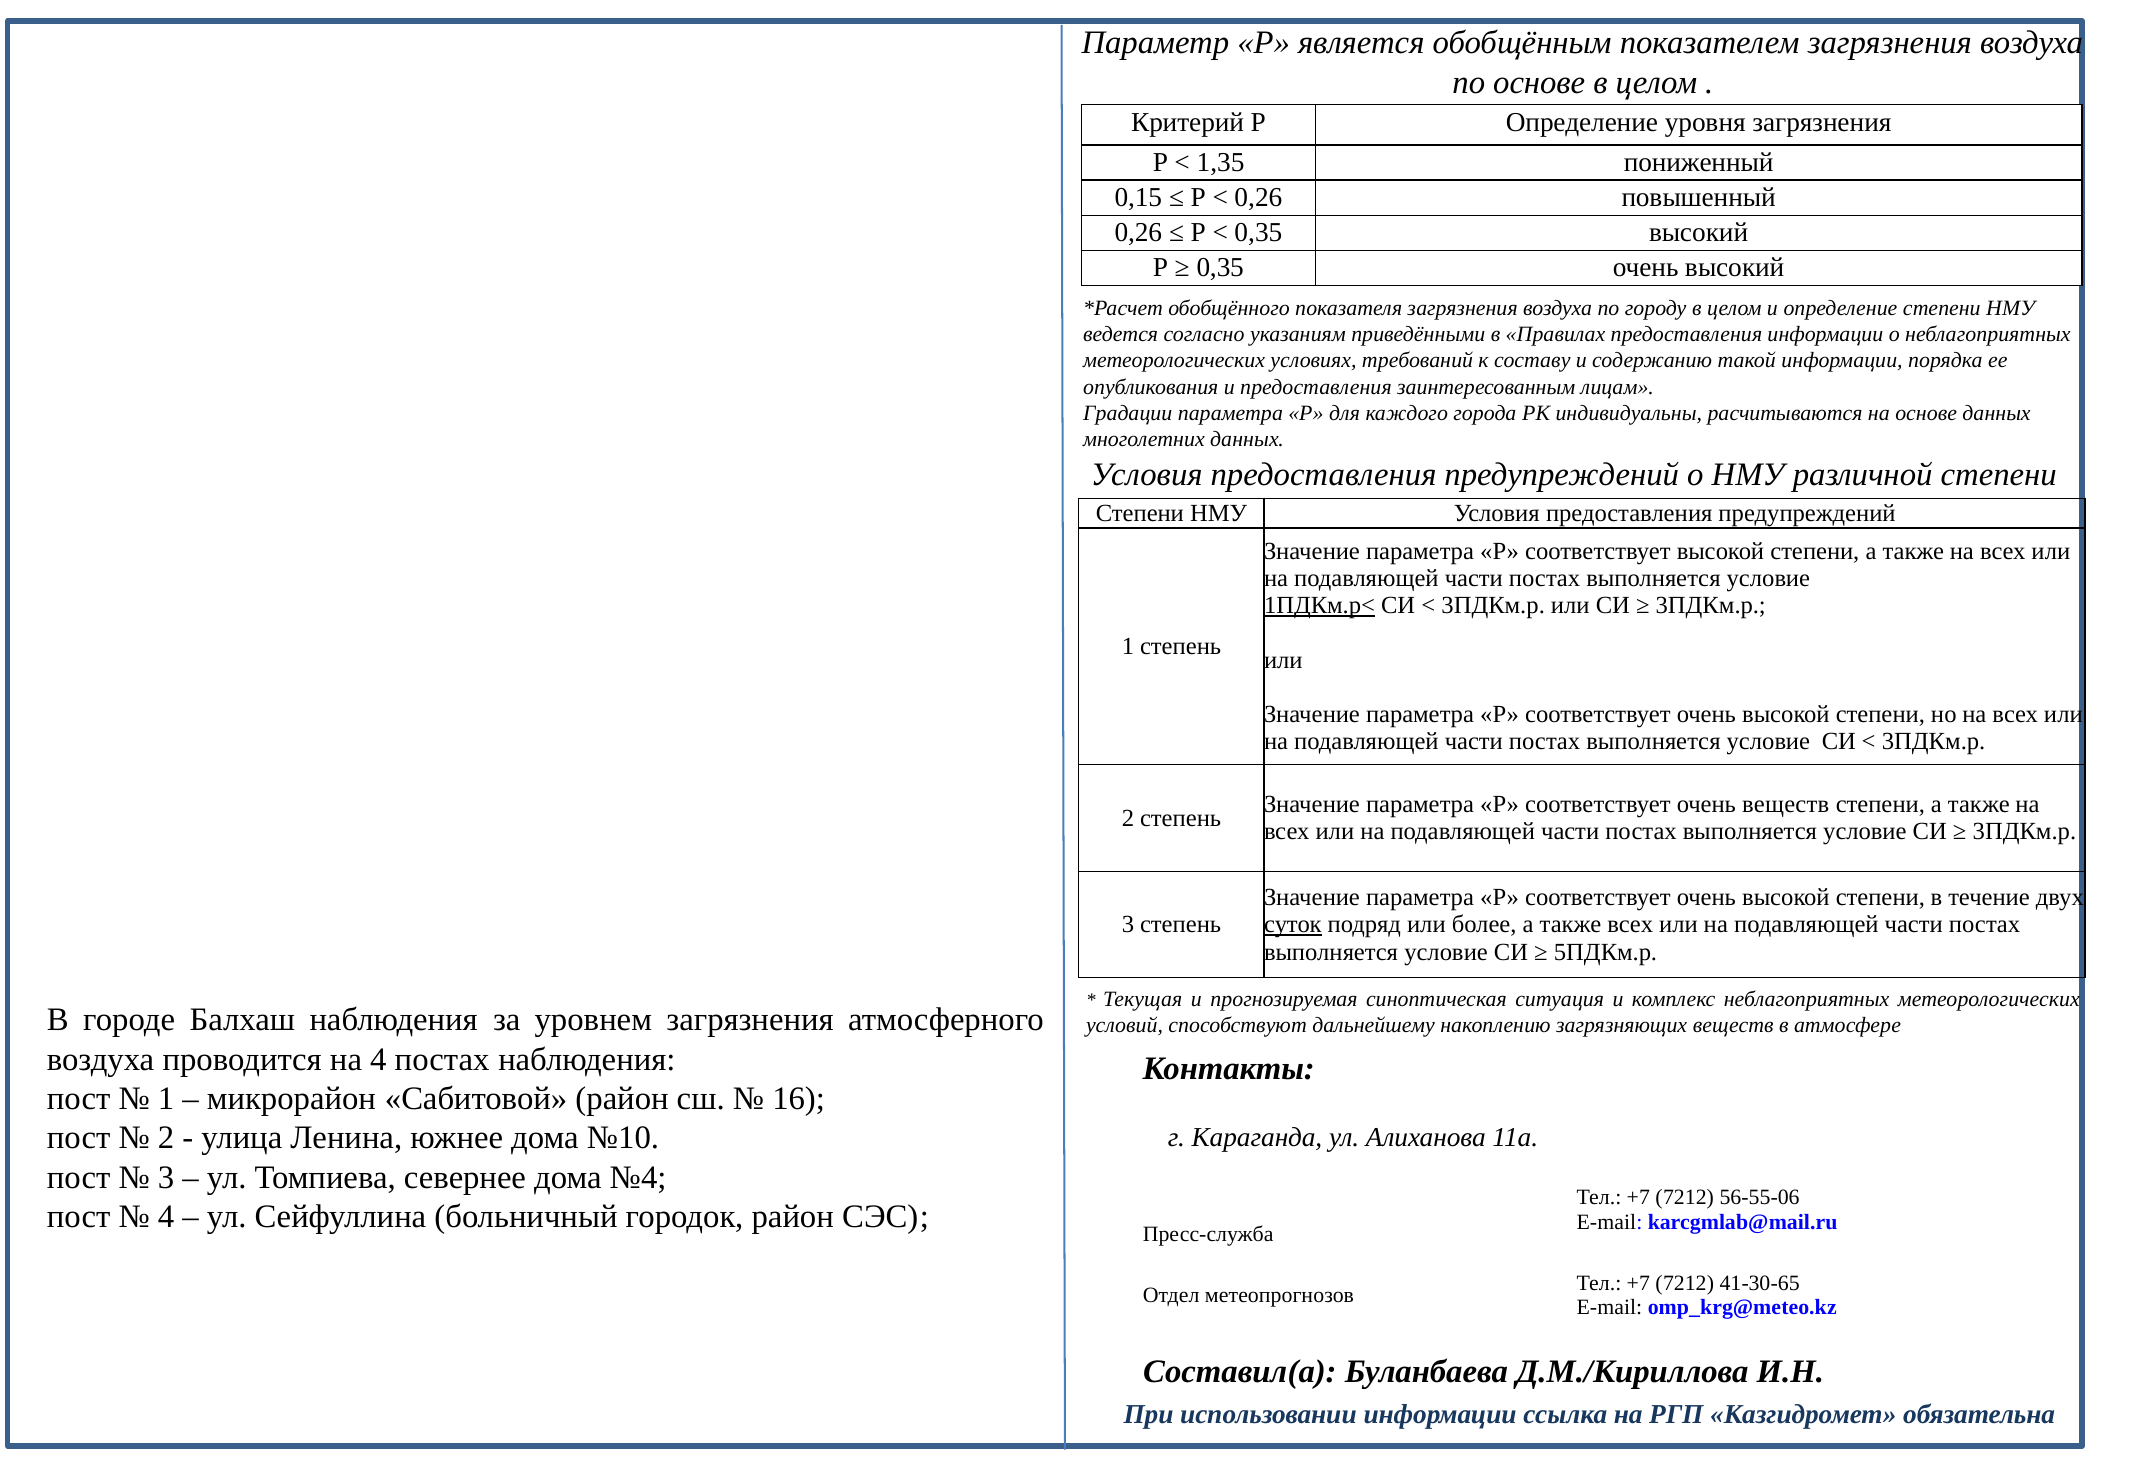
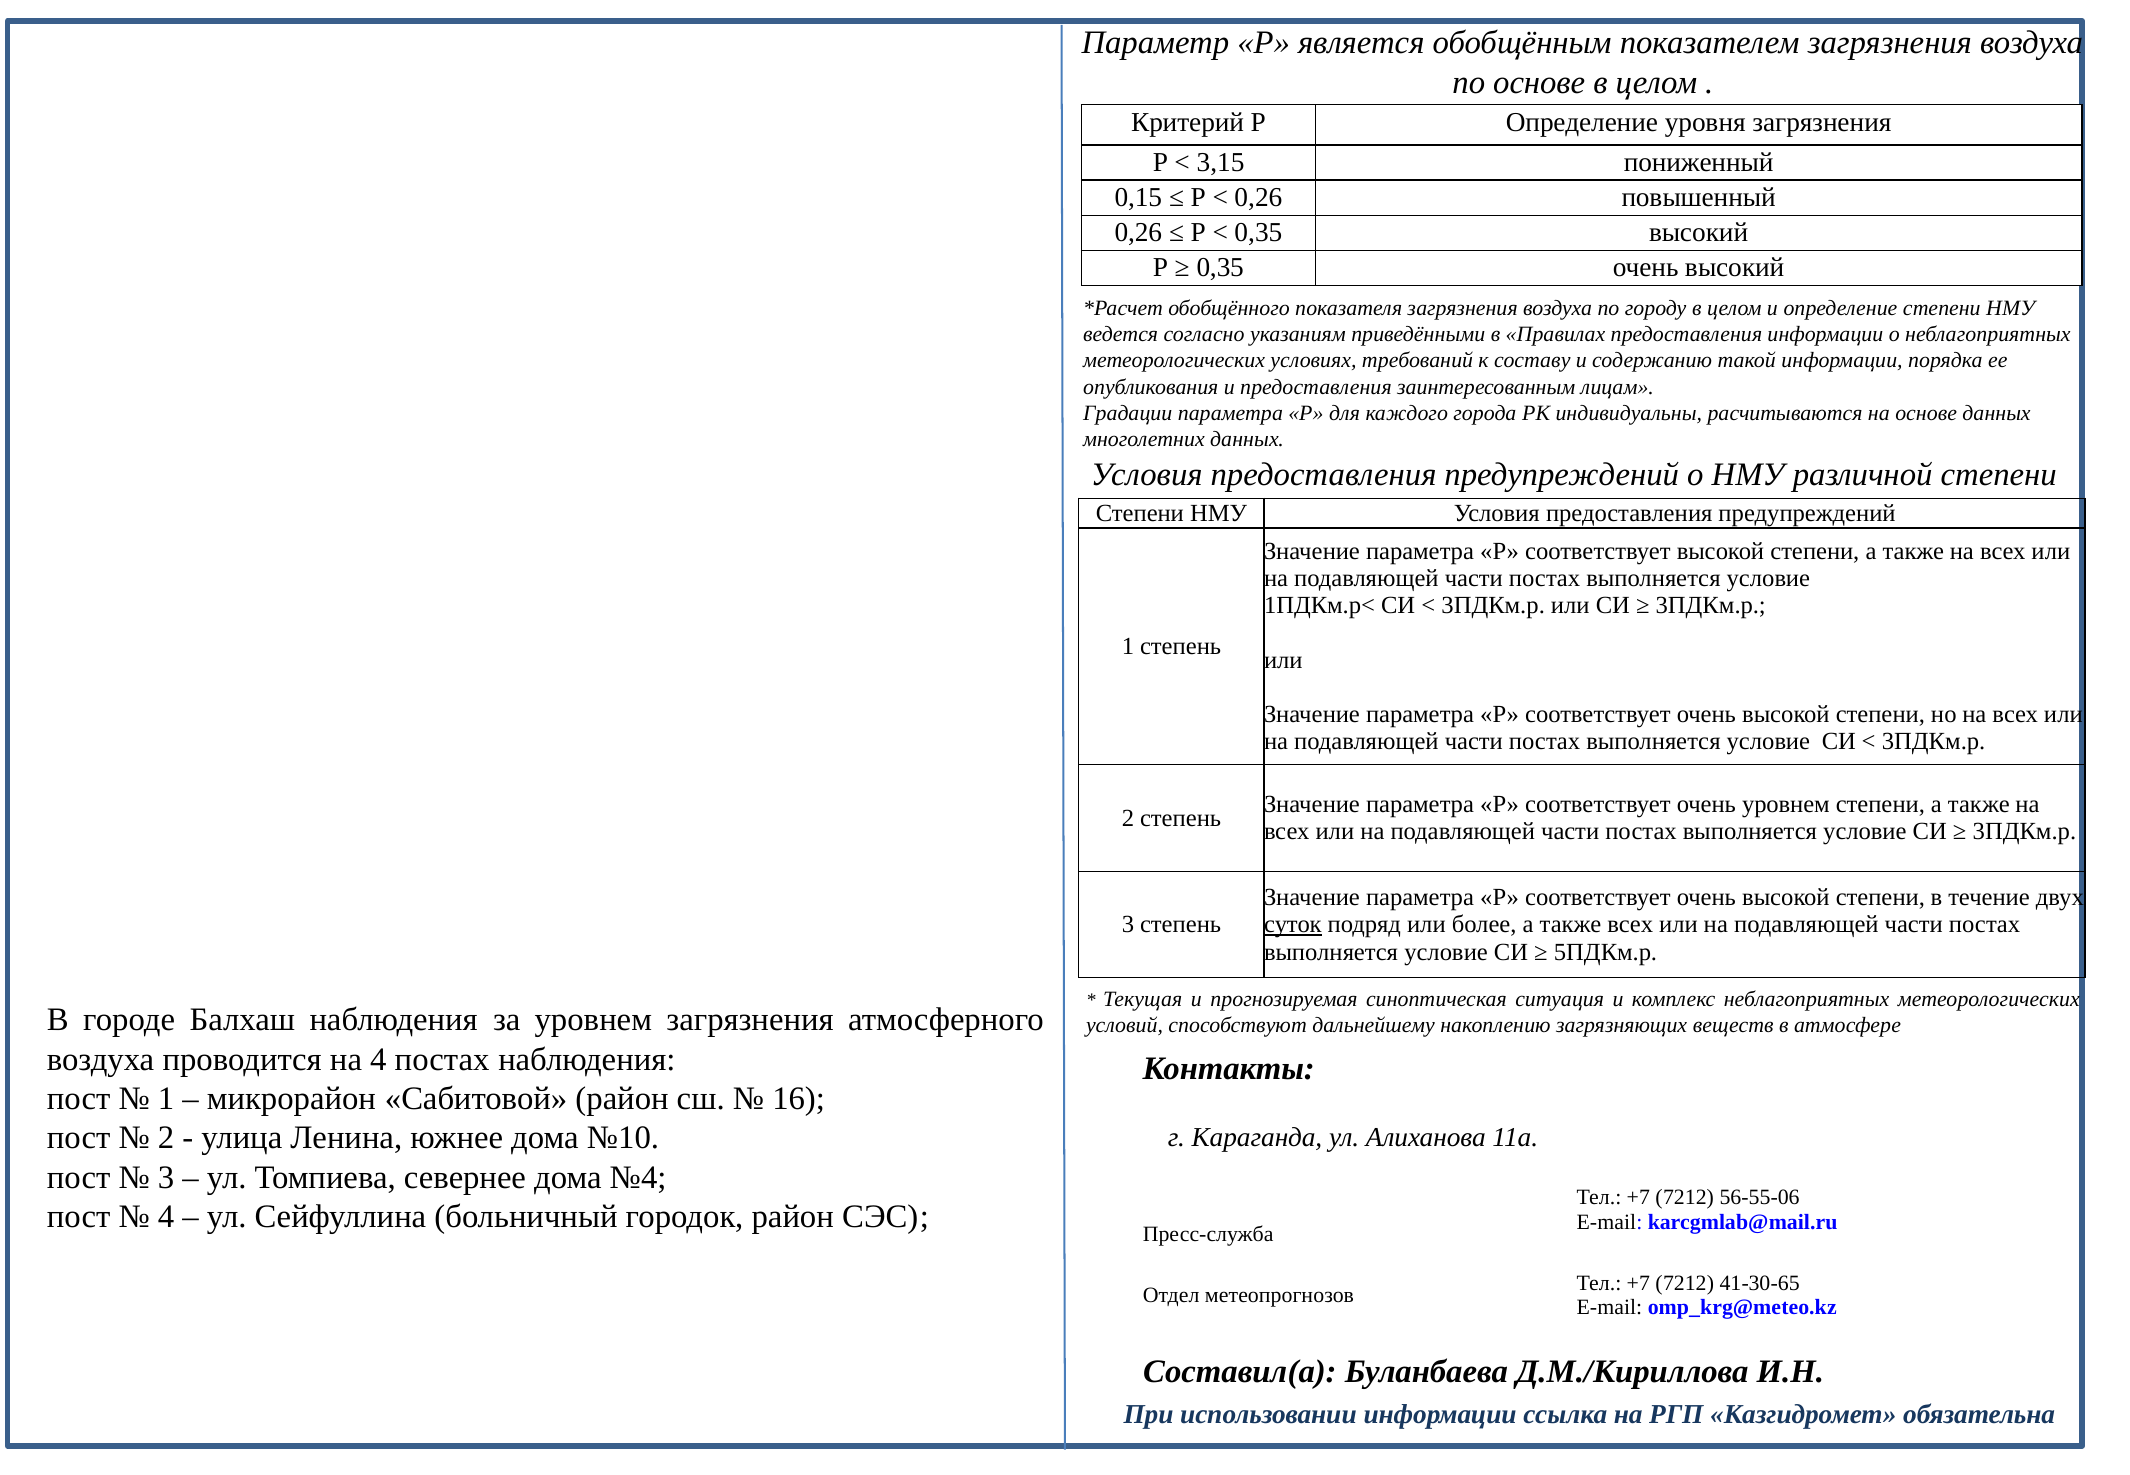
1,35: 1,35 -> 3,15 (1221, 162)
1ПДКм.р< underline: present -> none (1320, 605)
очень веществ: веществ -> уровнем (1786, 804)
